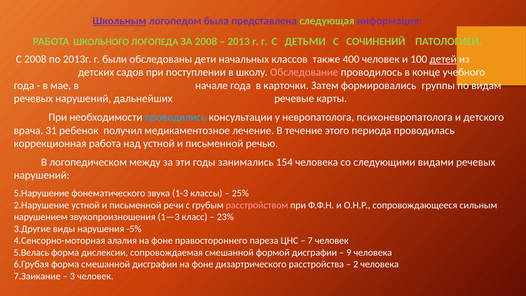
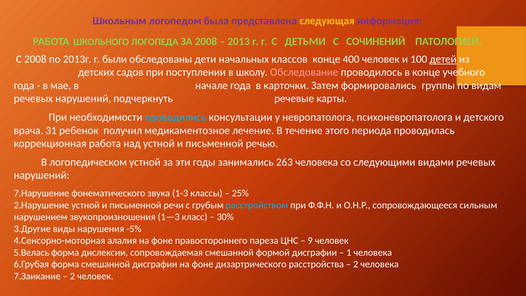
Школьным underline: present -> none (119, 21)
следующая colour: light green -> yellow (327, 21)
классов также: также -> конце (326, 59)
дальнейших: дальнейших -> подчеркнуть (143, 99)
логопедическом между: между -> устной (145, 162)
154: 154 -> 263 (284, 162)
5.Нарушение: 5.Нарушение -> 7.Нарушение (41, 193)
расстройством colour: pink -> light blue (257, 205)
23%: 23% -> 30% (225, 217)
7: 7 -> 9 (310, 241)
9: 9 -> 1 (349, 252)
3: 3 -> 2 (72, 276)
